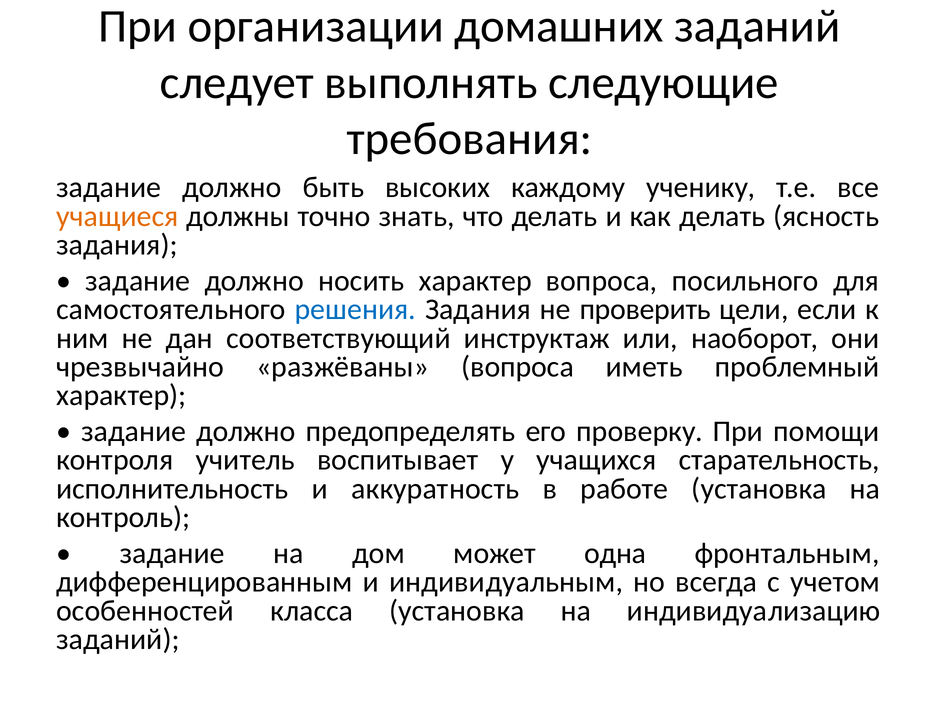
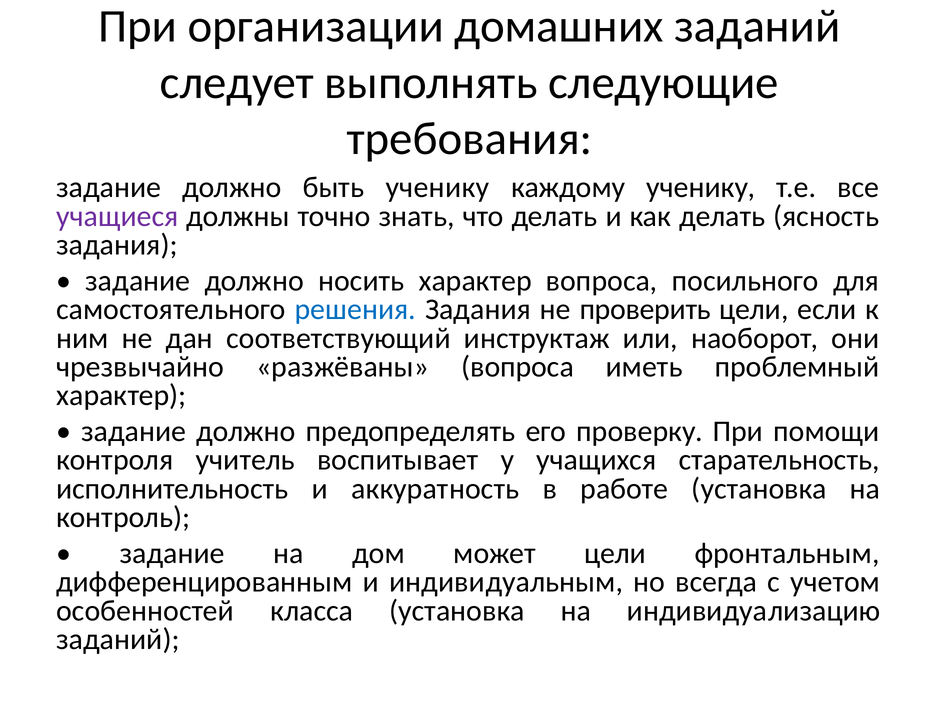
быть высоких: высоких -> ученику (437, 187)
учащиеся colour: orange -> purple (117, 216)
может одна: одна -> цели (615, 553)
